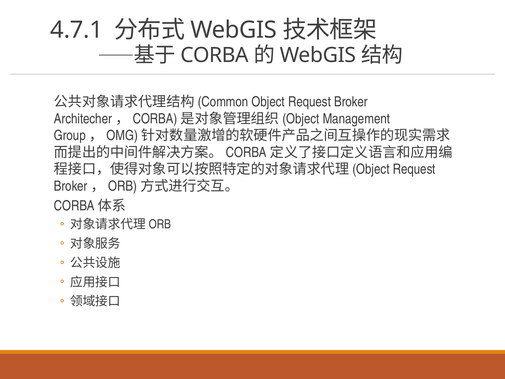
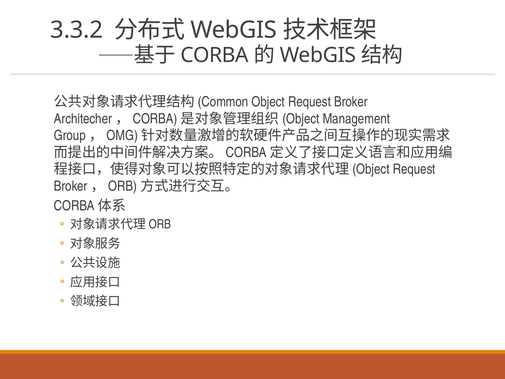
4.7.1: 4.7.1 -> 3.3.2 (77, 30)
